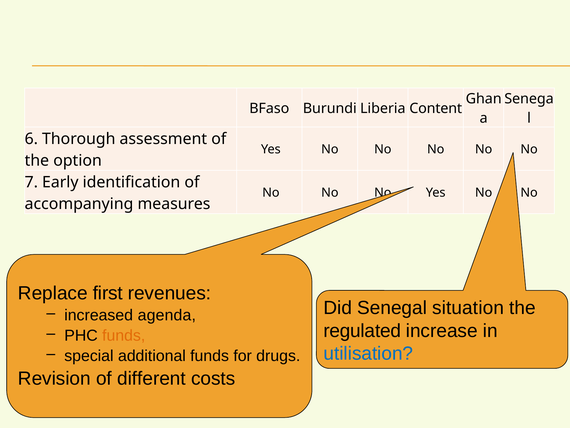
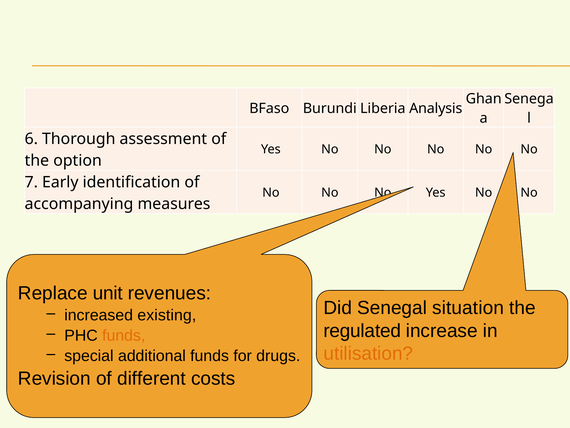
Content: Content -> Analysis (436, 108)
first: first -> unit (108, 293)
agenda: agenda -> existing (167, 315)
utilisation colour: blue -> orange (368, 353)
